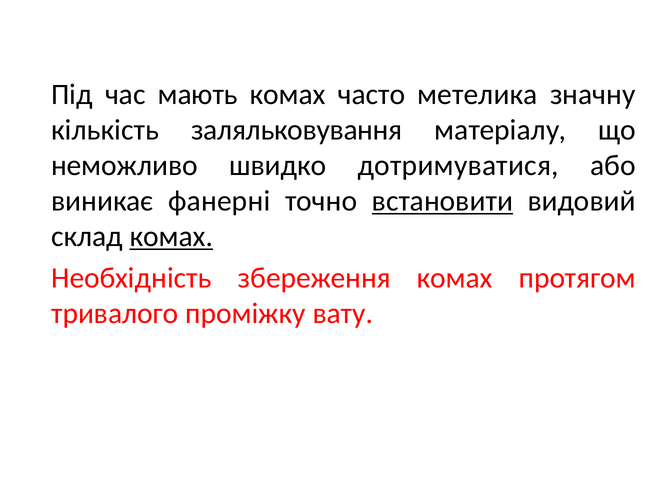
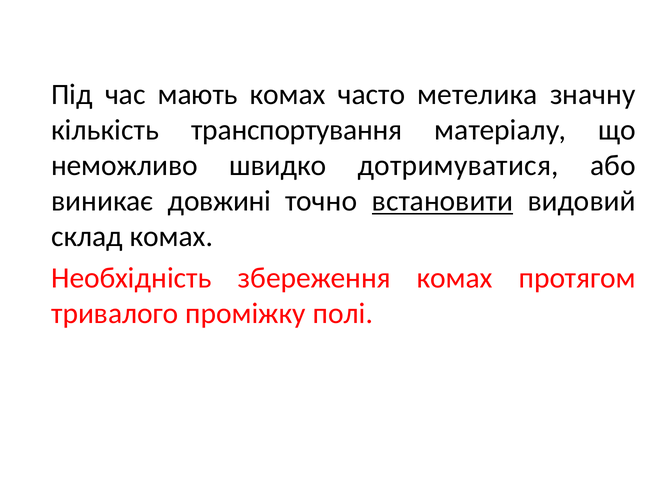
заляльковування: заляльковування -> транспортування (297, 130)
фанерні: фанерні -> довжині (220, 201)
комах underline: present -> none (171, 236)
вату: вату -> полі (343, 313)
